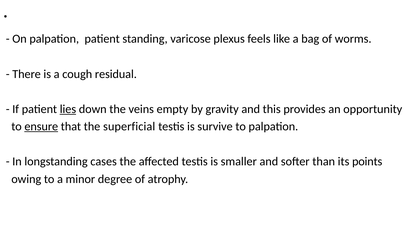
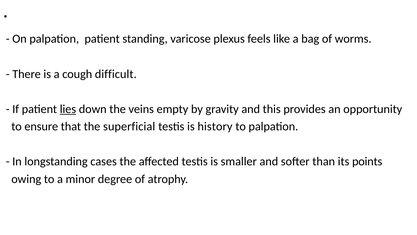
residual: residual -> difficult (116, 74)
ensure underline: present -> none (41, 126)
survive: survive -> history (215, 126)
